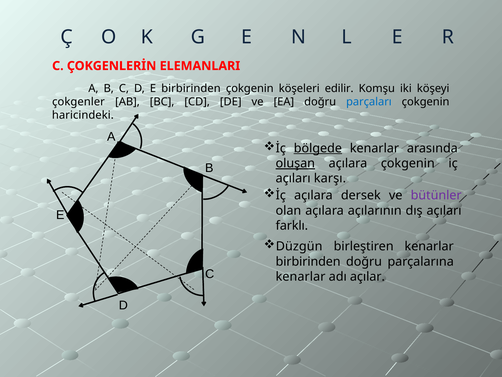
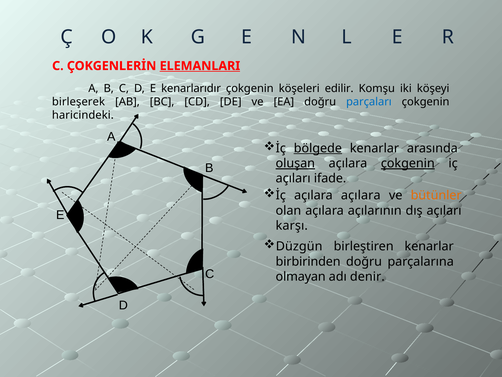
ELEMANLARI underline: none -> present (200, 66)
E birbirinden: birbirinden -> kenarlarıdır (191, 88)
çokgenler: çokgenler -> birleşerek (78, 102)
çokgenin underline: none -> present (408, 163)
karşı: karşı -> ifade (330, 178)
açılara dersek: dersek -> açılara (361, 195)
bütünler colour: purple -> orange (436, 195)
farklı: farklı -> karşı (292, 225)
kenarlar: kenarlar -> olmayan (301, 276)
açılar: açılar -> denir (367, 276)
